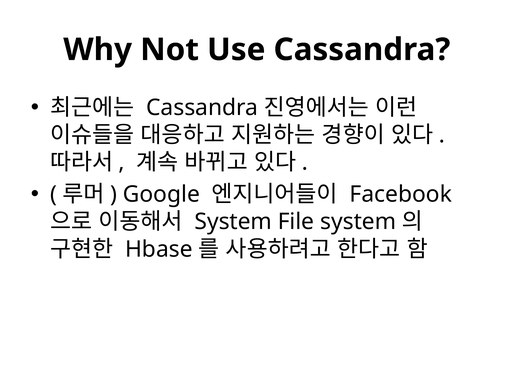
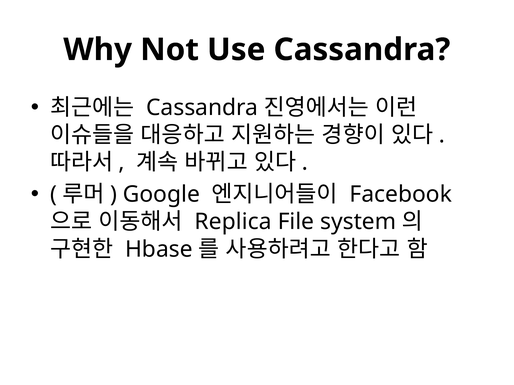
System: System -> Replica (233, 222)
